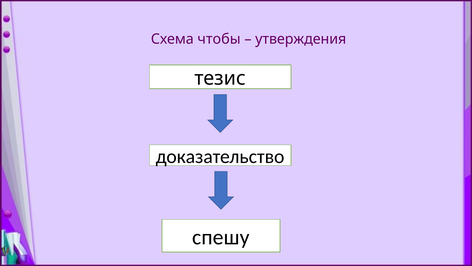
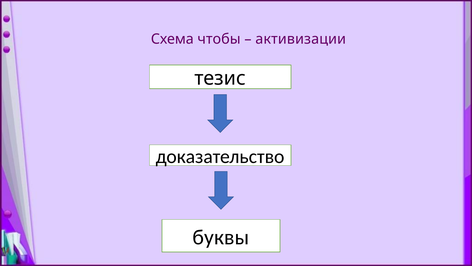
утверждения: утверждения -> активизации (301, 39)
спешу: спешу -> буквы (221, 237)
